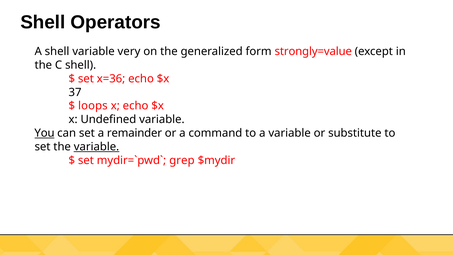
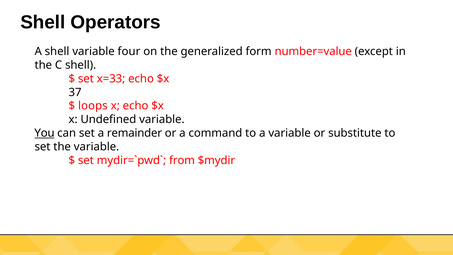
very: very -> four (129, 51)
strongly=value: strongly=value -> number=value (313, 51)
x=36: x=36 -> x=33 (111, 79)
variable underline: present -> none (97, 147)
grep: grep -> from (182, 160)
